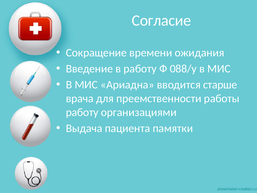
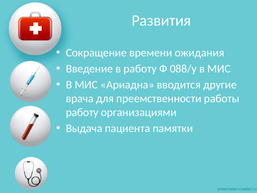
Согласие: Согласие -> Развития (161, 20)
старше: старше -> другие (220, 85)
